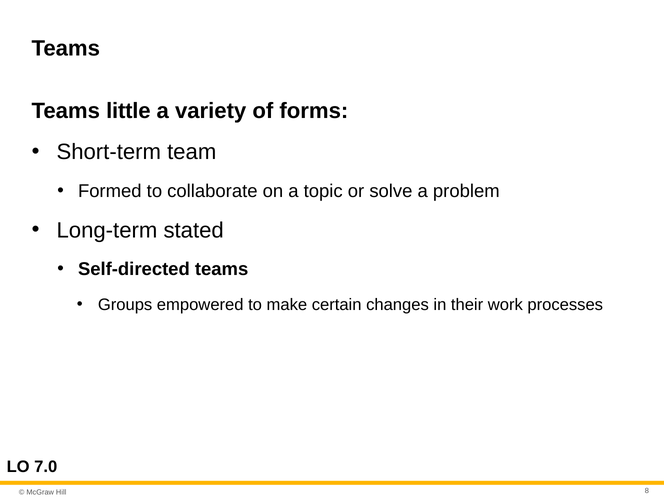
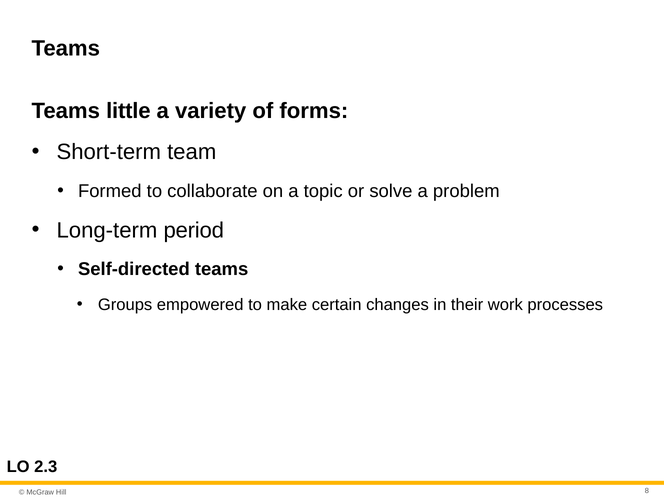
stated: stated -> period (194, 230)
7.0: 7.0 -> 2.3 (46, 467)
